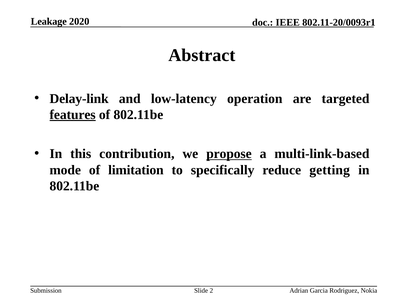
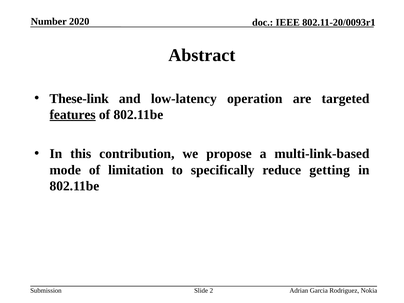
Leakage: Leakage -> Number (49, 21)
Delay-link: Delay-link -> These-link (79, 99)
propose underline: present -> none (229, 154)
